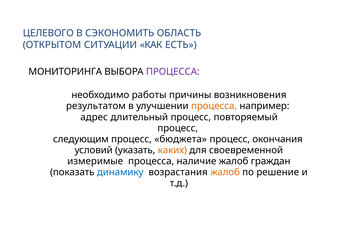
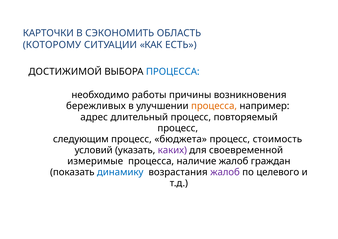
ЦЕЛЕВОГО: ЦЕЛЕВОГО -> КАРТОЧКИ (48, 33)
ОТКРЫТОМ: ОТКРЫТОМ -> КОТОРОМУ (52, 45)
МОНИТОРИНГА: МОНИТОРИНГА -> ДОСТИЖИМОЙ (65, 72)
ПРОЦЕССА colour: purple -> blue (173, 72)
результатом: результатом -> бережливых (96, 106)
окончания: окончания -> стоимость (277, 139)
каких colour: orange -> purple (172, 150)
жалоб colour: orange -> purple (225, 172)
решение: решение -> целевого (278, 172)
